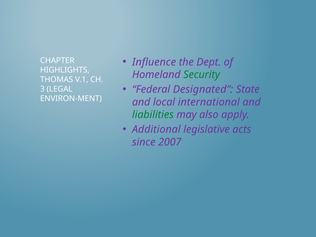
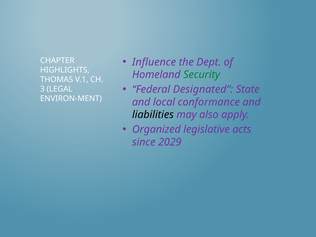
international: international -> conformance (209, 102)
liabilities colour: green -> black (153, 115)
Additional: Additional -> Organized (156, 129)
2007: 2007 -> 2029 (170, 142)
